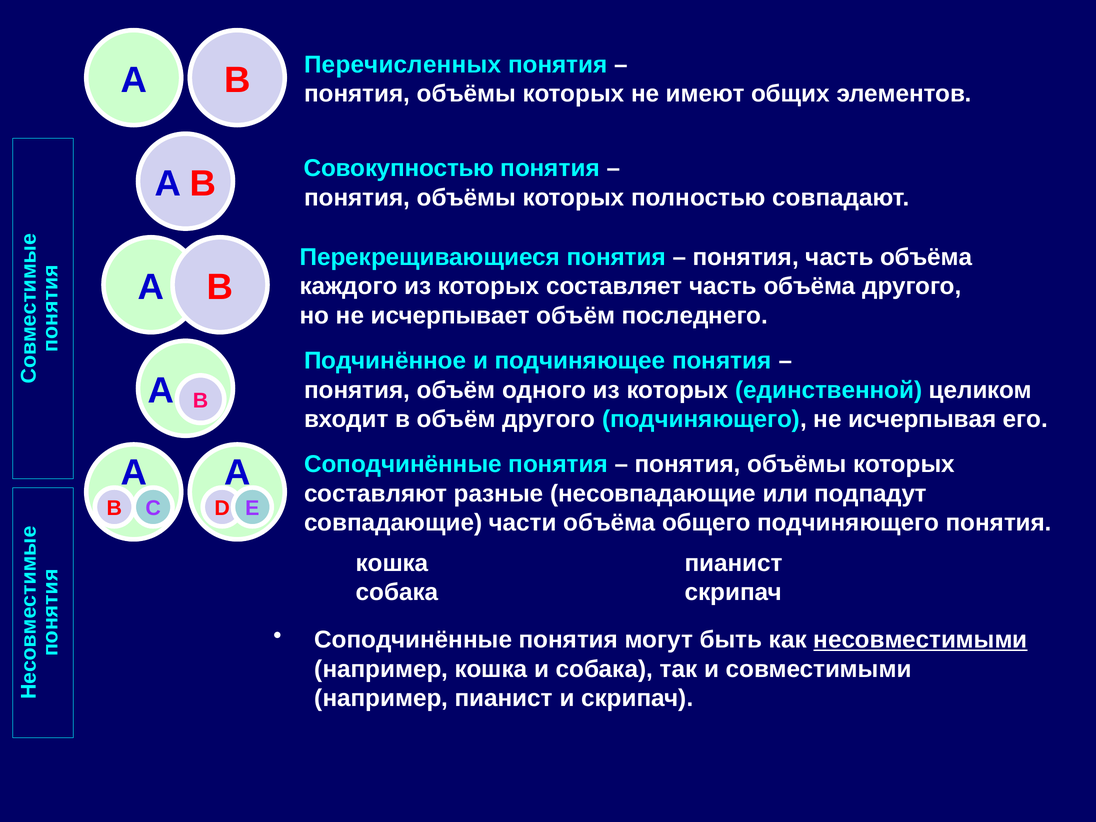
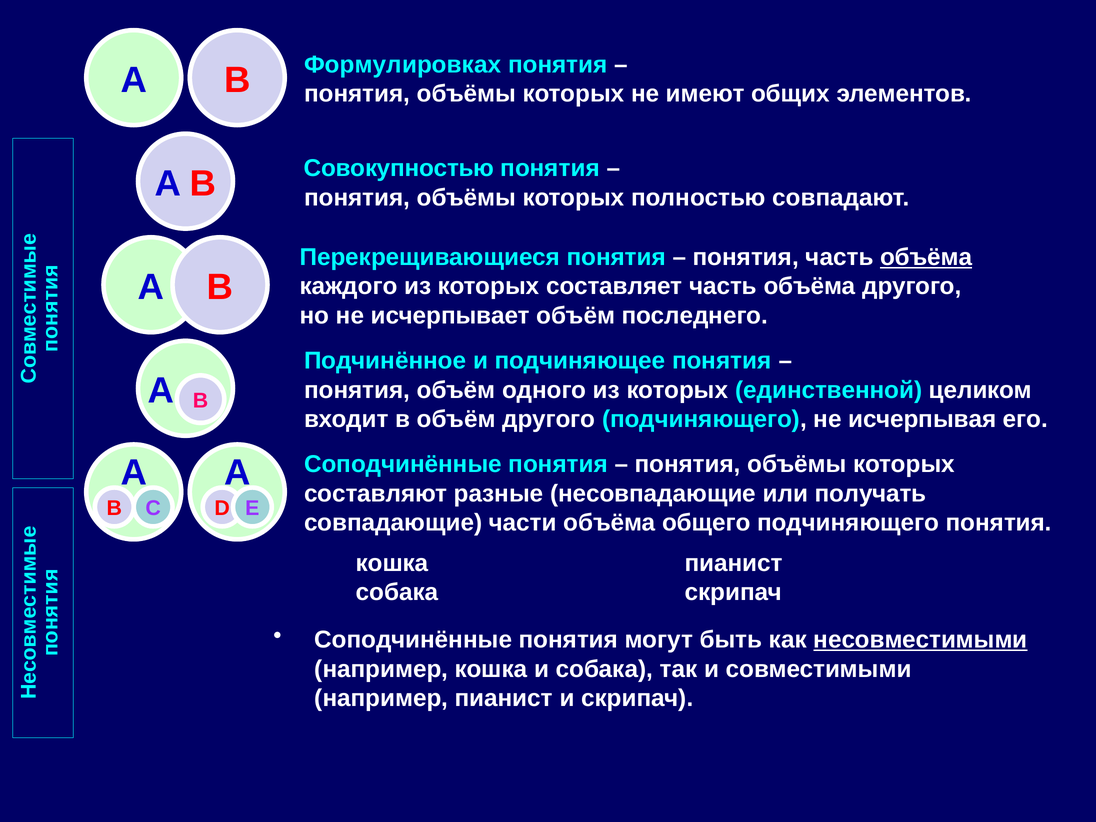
Перечисленных: Перечисленных -> Формулировках (403, 65)
объёма underline: none -> present (926, 257)
подпадут: подпадут -> получать (871, 494)
